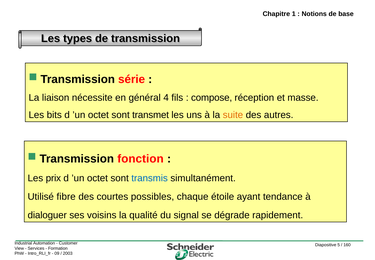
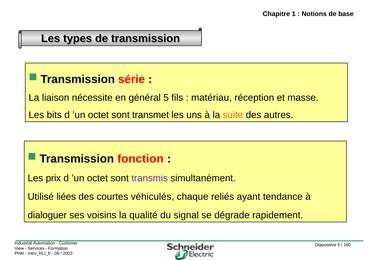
général 4: 4 -> 5 (166, 97)
compose: compose -> matériau (212, 97)
transmis colour: blue -> purple (150, 178)
fibre: fibre -> liées (66, 196)
possibles: possibles -> véhiculés (152, 196)
étoile: étoile -> reliés (223, 196)
